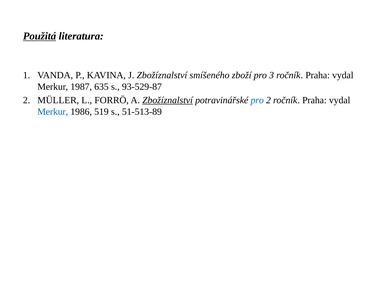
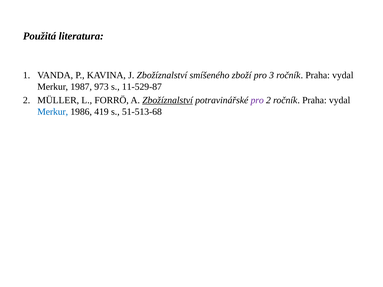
Použitá underline: present -> none (40, 36)
635: 635 -> 973 (101, 87)
93-529-87: 93-529-87 -> 11-529-87 (142, 87)
pro colour: blue -> purple (257, 100)
519: 519 -> 419 (101, 112)
51-513-89: 51-513-89 -> 51-513-68 (142, 112)
